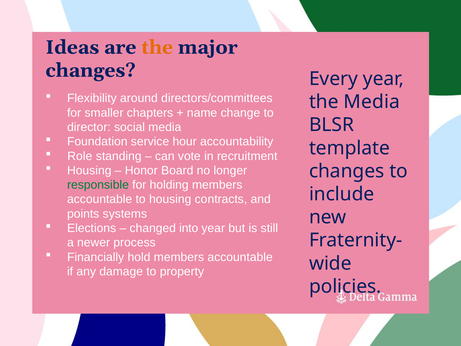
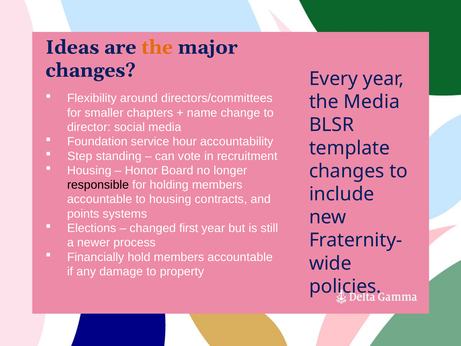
Role: Role -> Step (80, 156)
responsible colour: green -> black (98, 185)
into: into -> first (189, 228)
